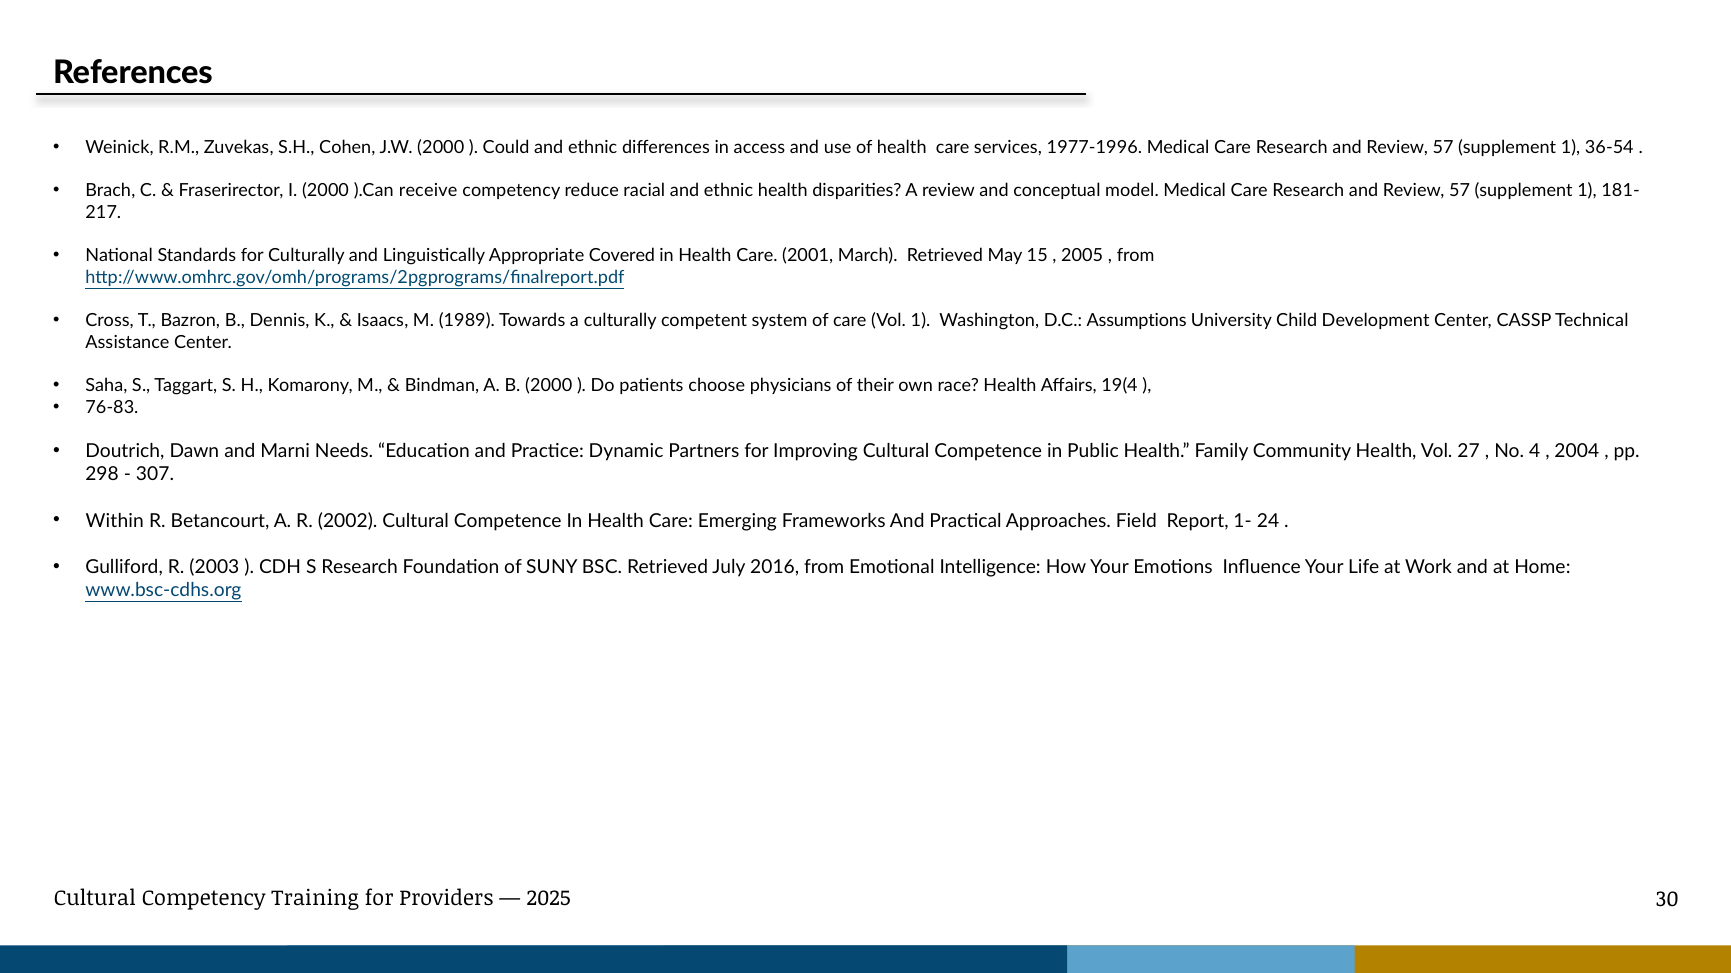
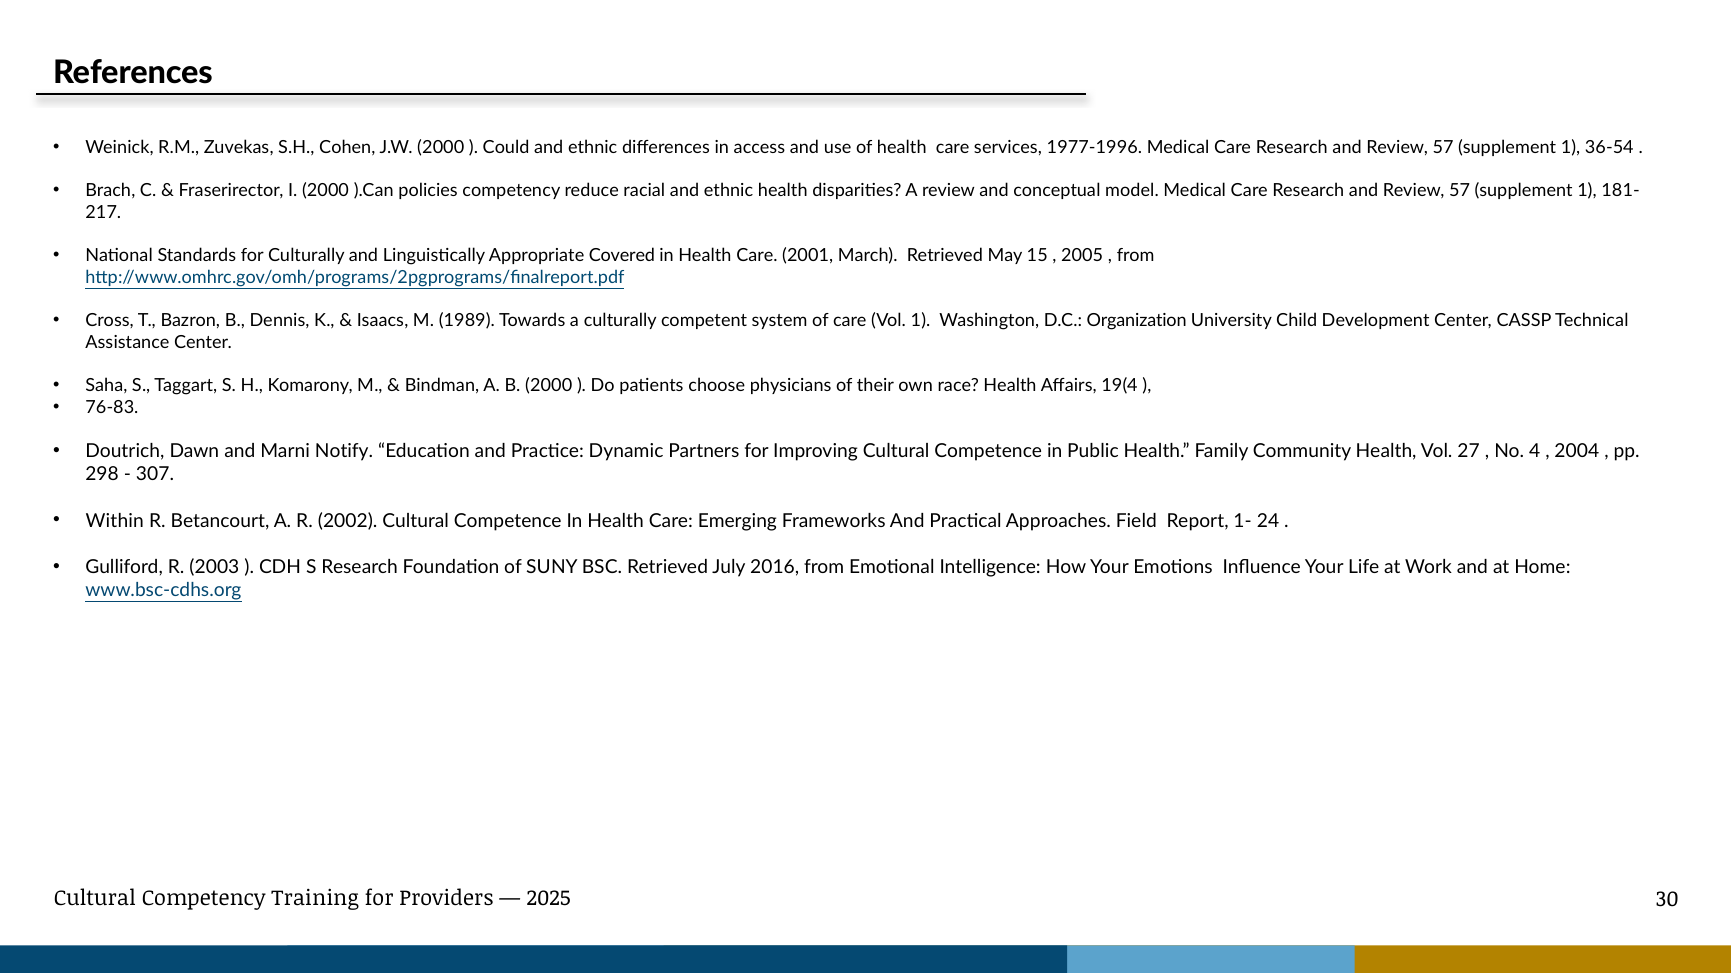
receive: receive -> policies (428, 191)
Assumptions: Assumptions -> Organization (1137, 321)
Needs: Needs -> Notify (344, 452)
